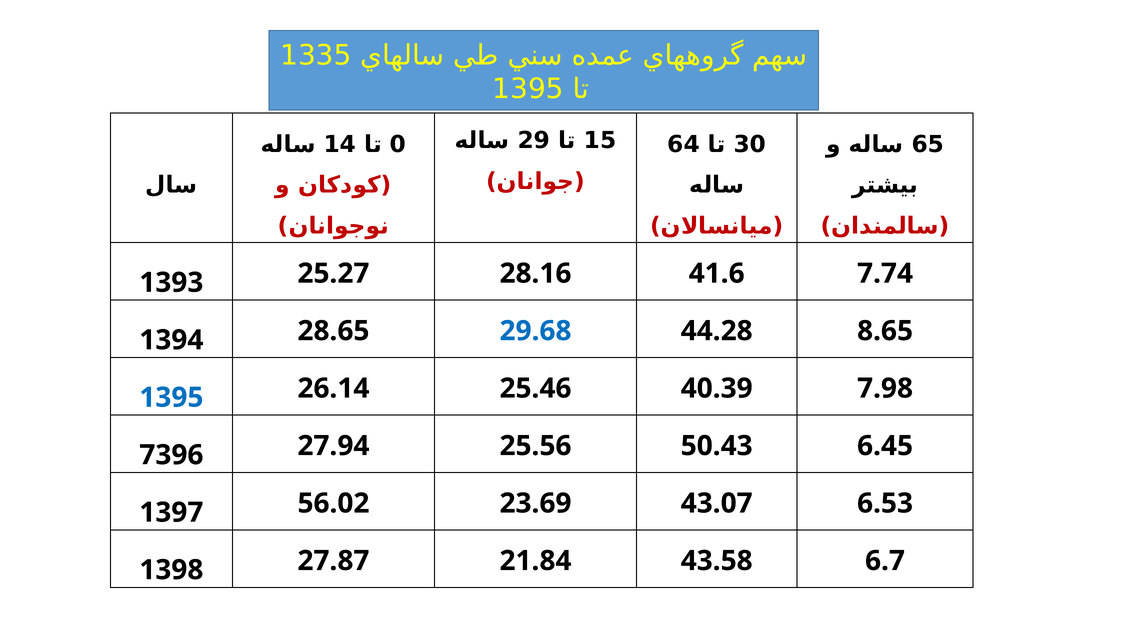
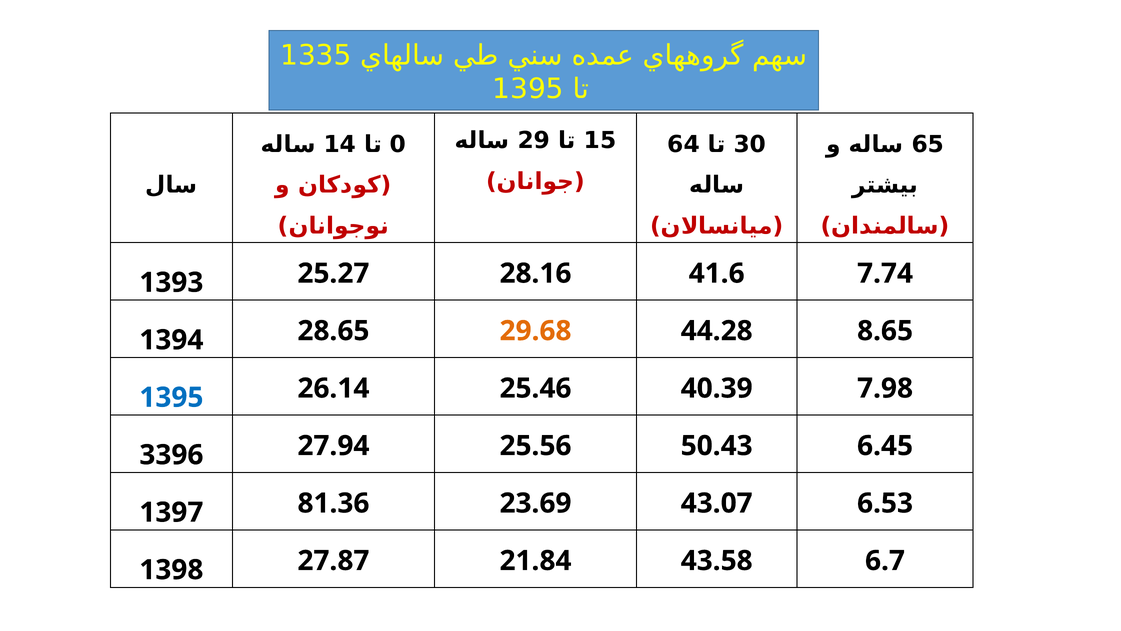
29.68 colour: blue -> orange (536, 331)
7396: 7396 -> 3396 (171, 455)
56.02: 56.02 -> 81.36 (333, 503)
